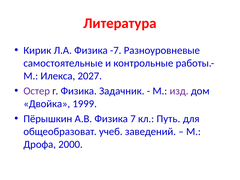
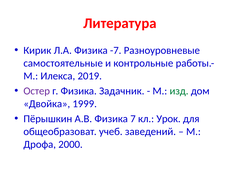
2027: 2027 -> 2019 (90, 76)
изд colour: purple -> green (179, 91)
Путь: Путь -> Урок (169, 119)
